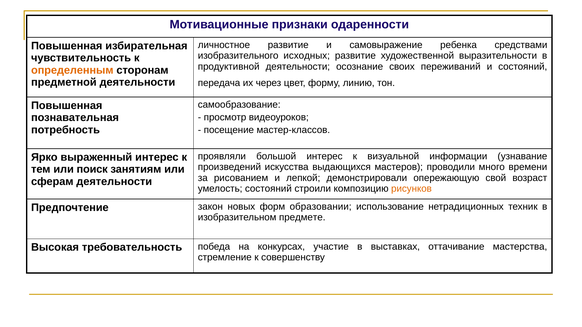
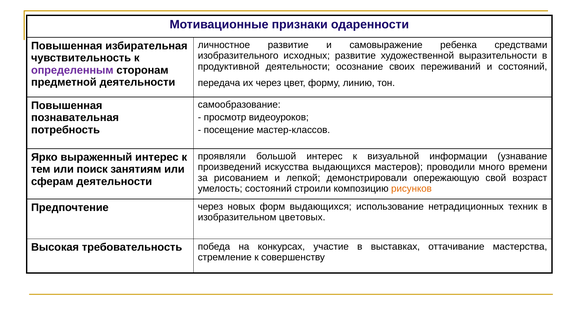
определенным colour: orange -> purple (72, 70)
Предпочтение закон: закон -> через (210, 207)
форм образовании: образовании -> выдающихся (321, 207)
предмете: предмете -> цветовых (302, 218)
